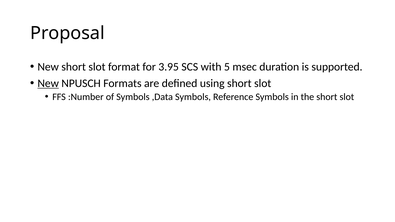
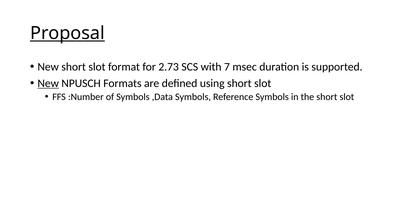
Proposal underline: none -> present (67, 33)
3.95: 3.95 -> 2.73 (169, 67)
5: 5 -> 7 (227, 67)
